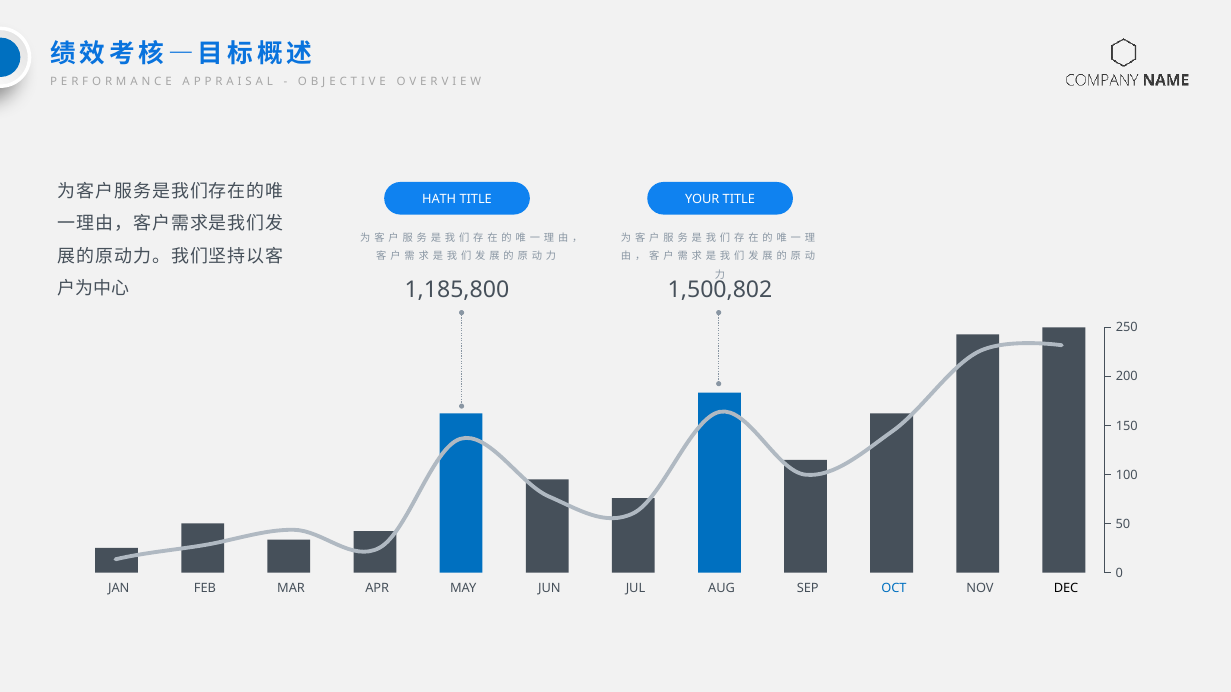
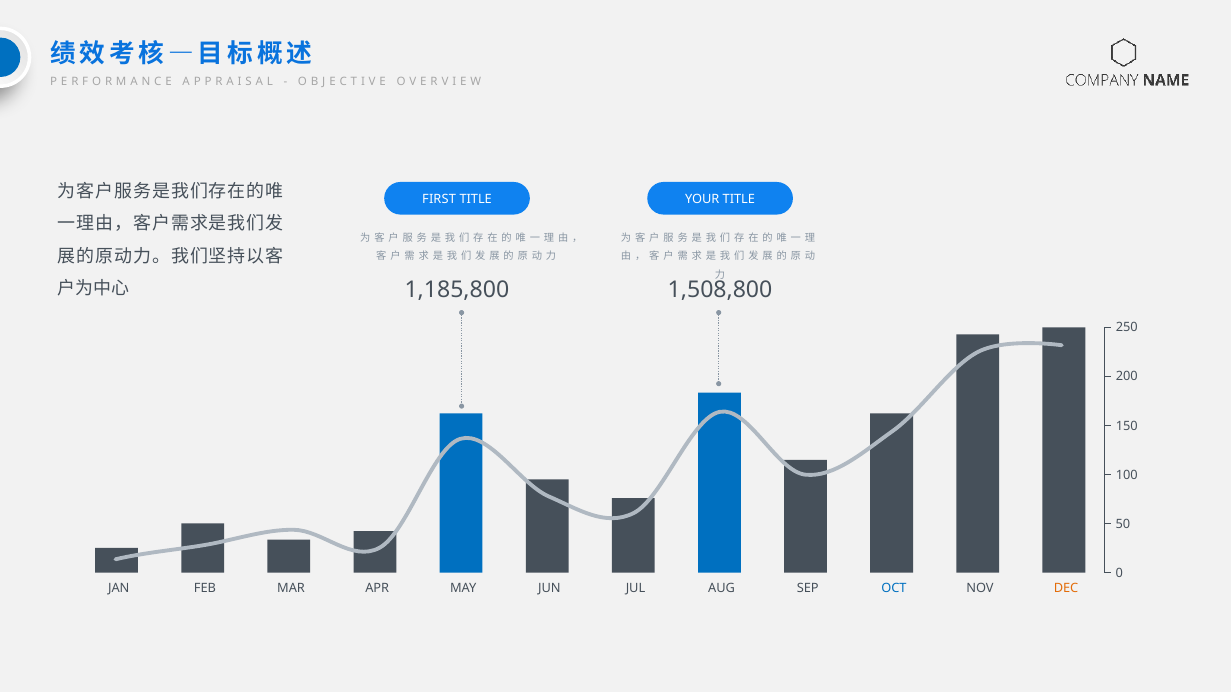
HATH: HATH -> FIRST (439, 199)
1,500,802: 1,500,802 -> 1,508,800 (720, 290)
DEC colour: black -> orange (1066, 589)
